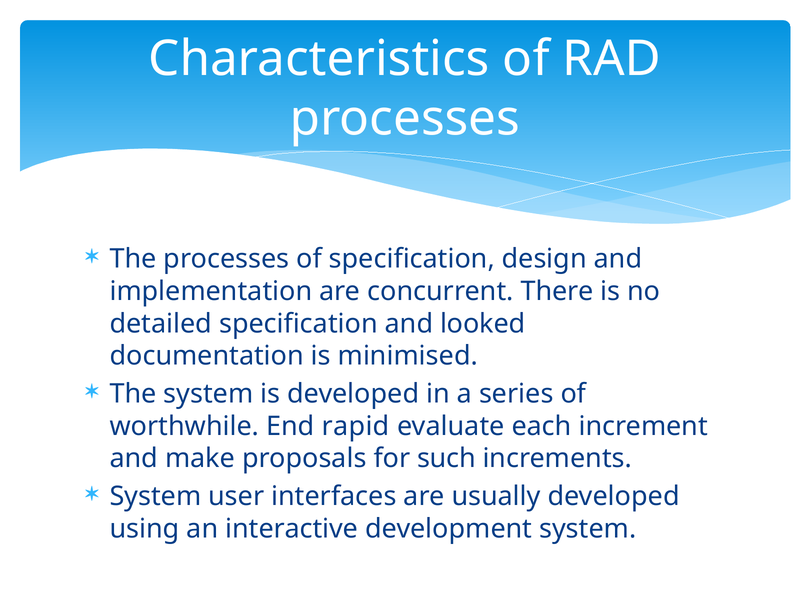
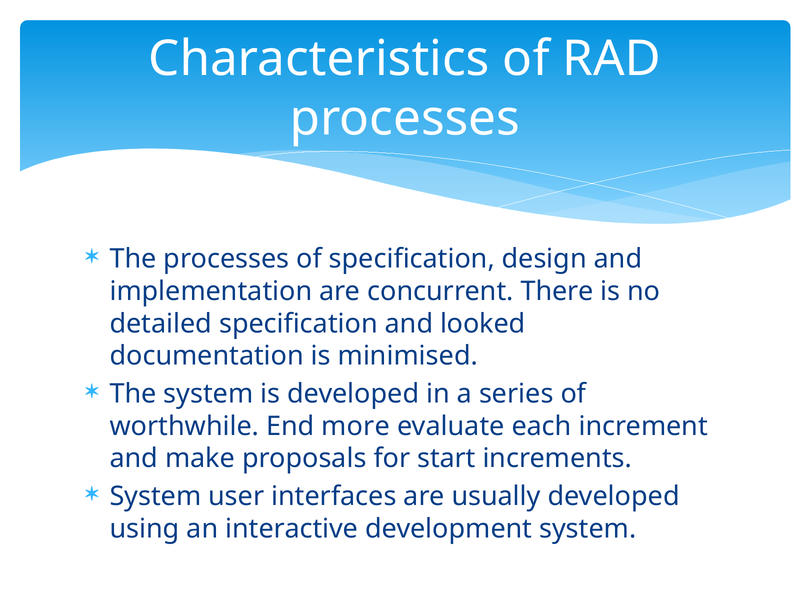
rapid: rapid -> more (356, 427)
such: such -> start (446, 459)
